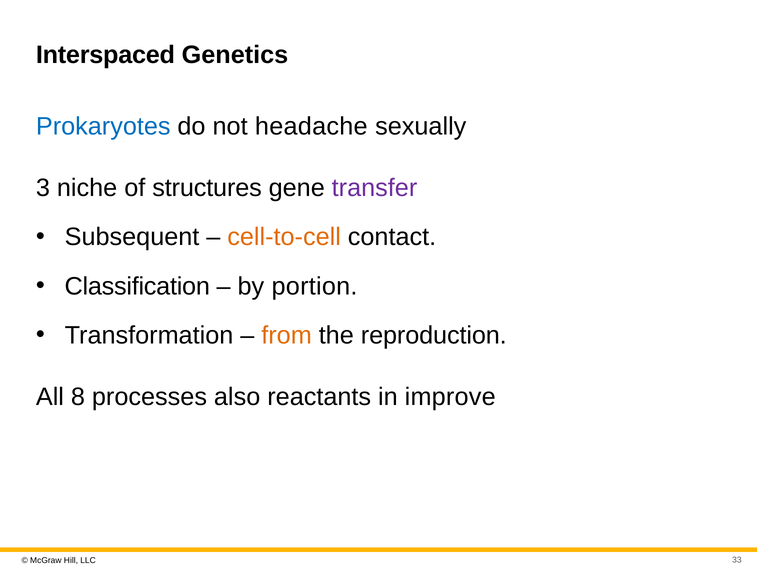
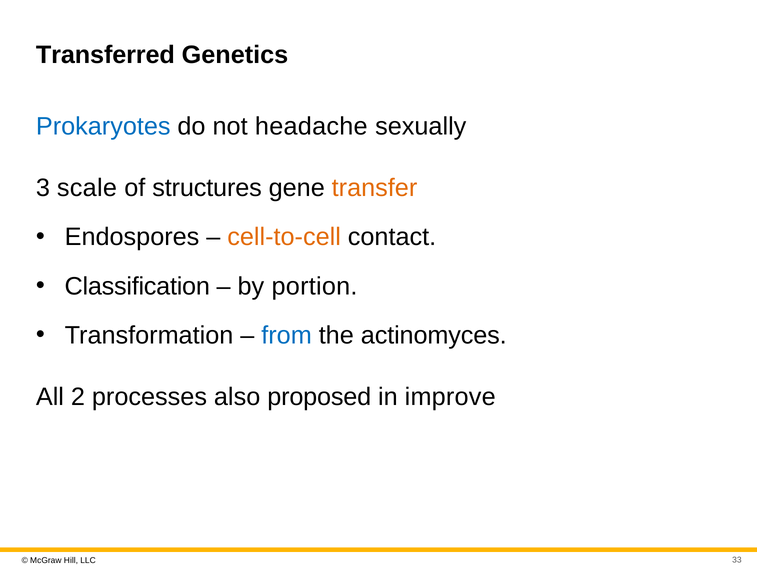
Interspaced: Interspaced -> Transferred (105, 55)
niche: niche -> scale (87, 188)
transfer colour: purple -> orange (375, 188)
Subsequent: Subsequent -> Endospores (132, 237)
from colour: orange -> blue (287, 336)
reproduction: reproduction -> actinomyces (434, 336)
8: 8 -> 2 (78, 398)
reactants: reactants -> proposed (319, 398)
